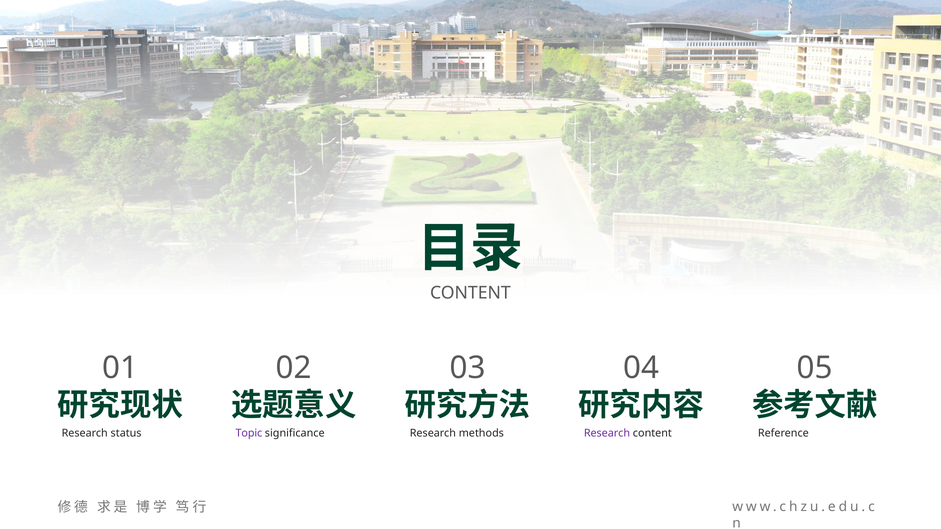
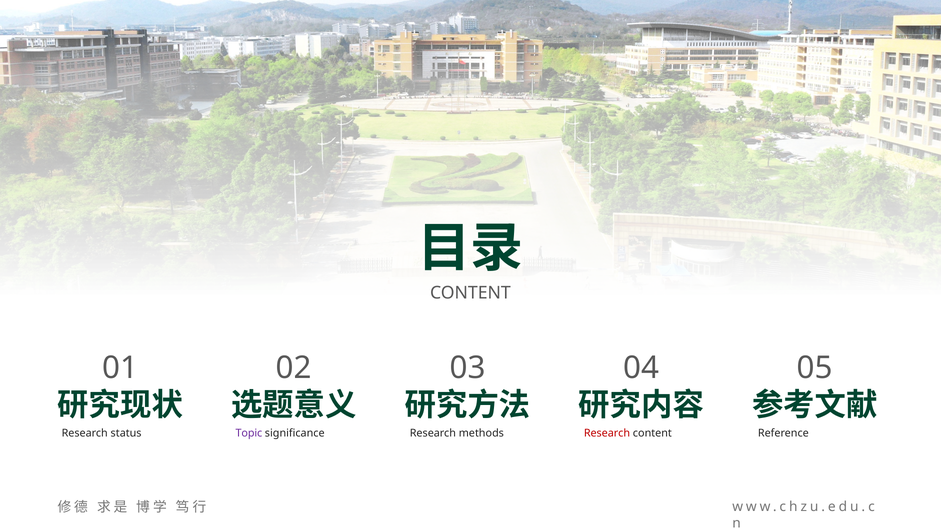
Research colour: purple -> red (607, 434)
